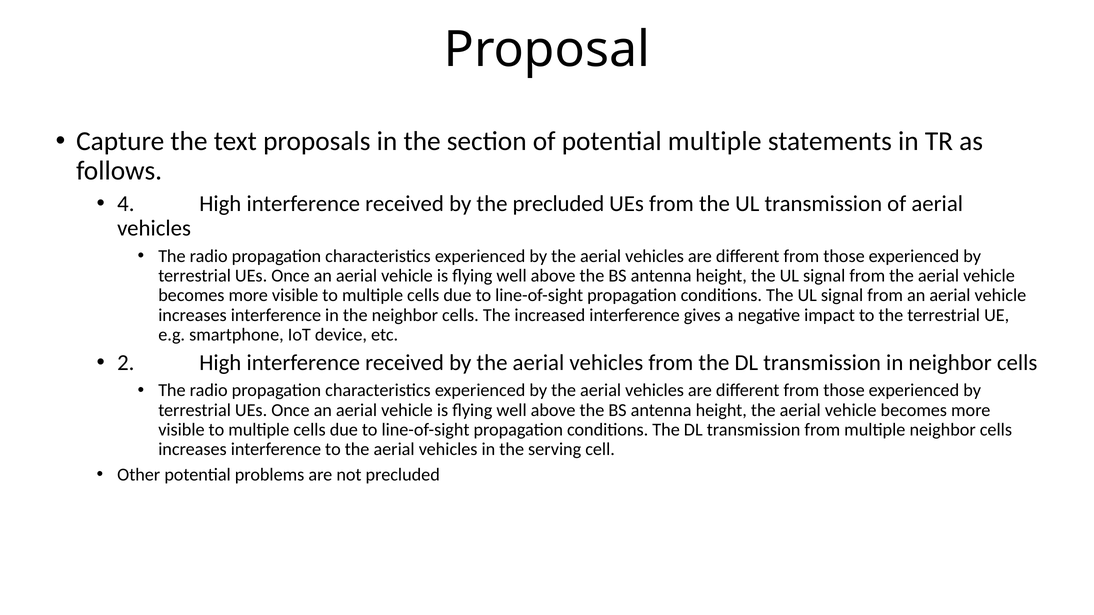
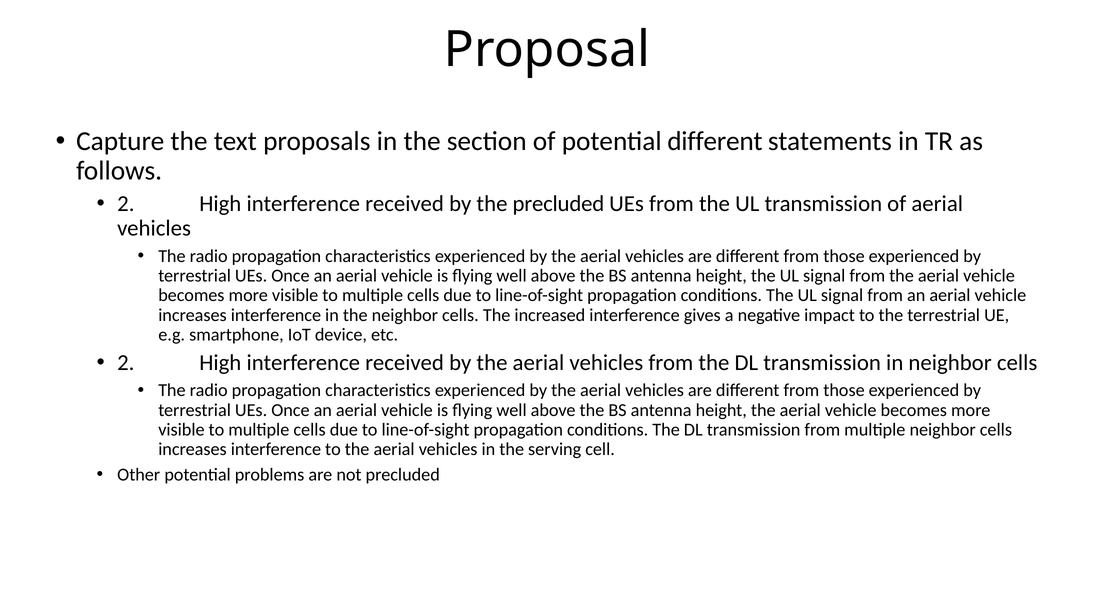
potential multiple: multiple -> different (715, 142)
4: 4 -> 2 (126, 204)
